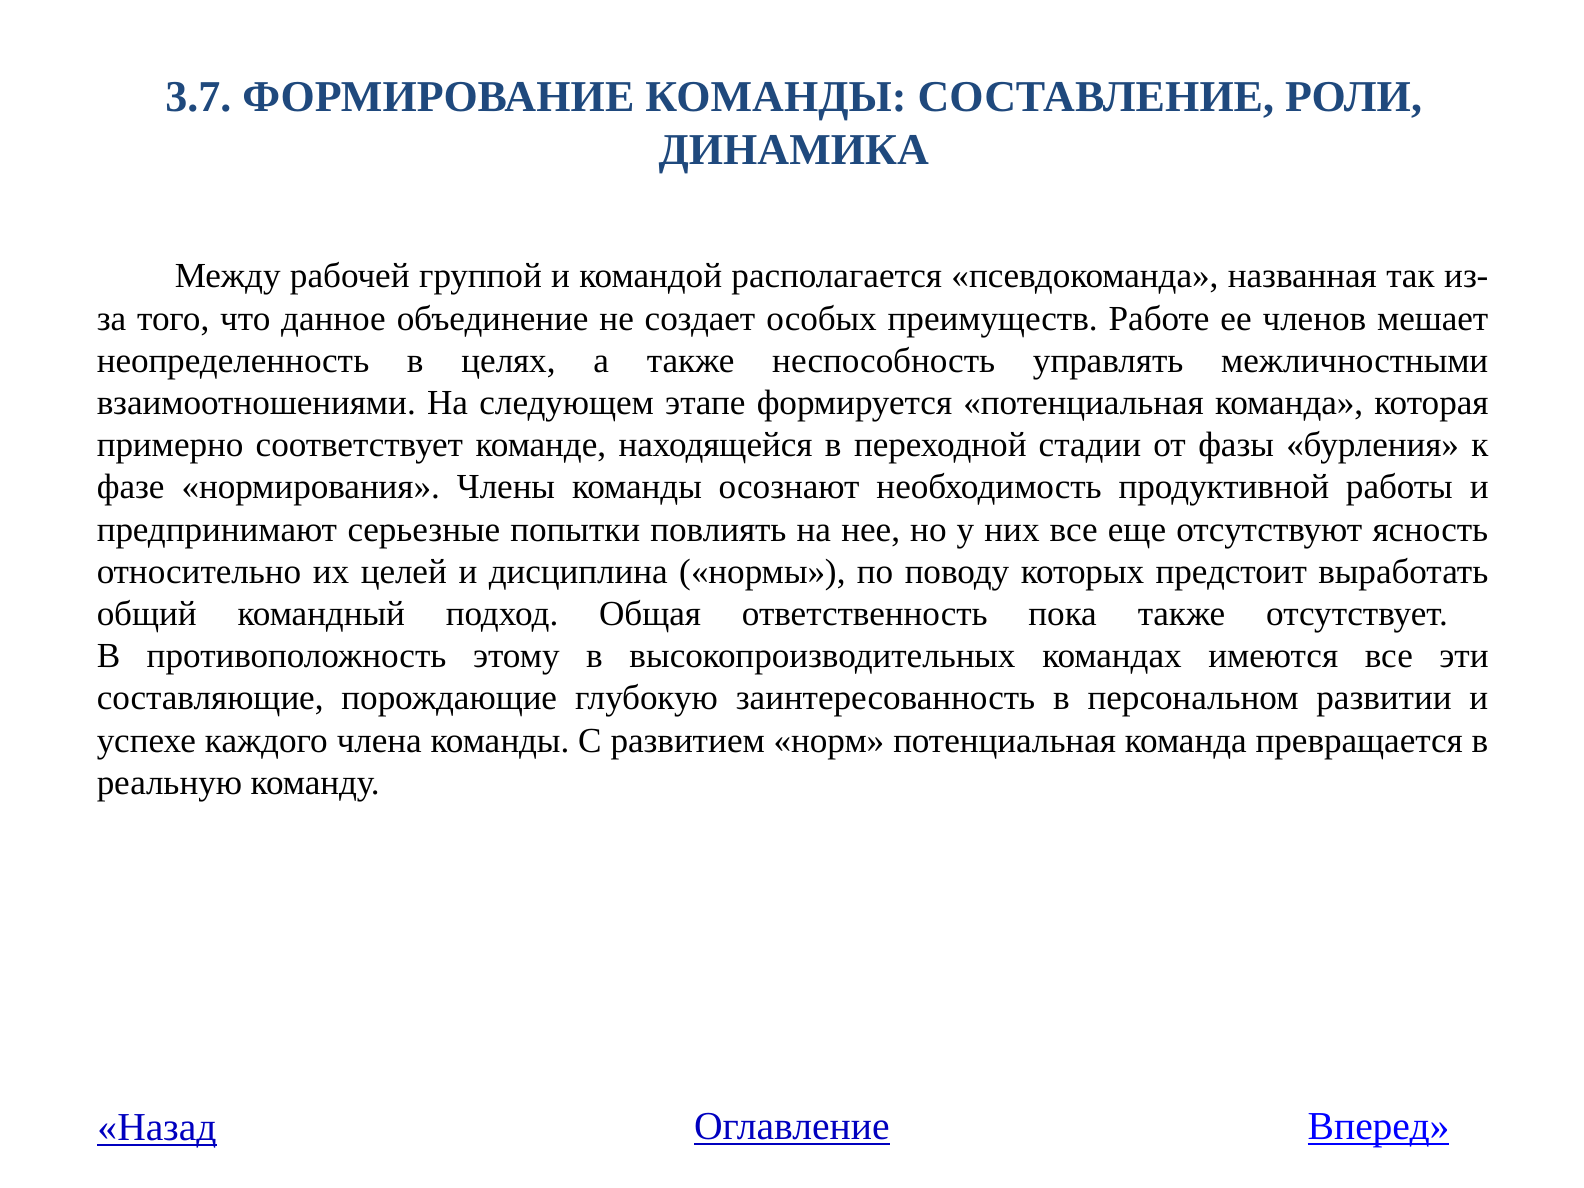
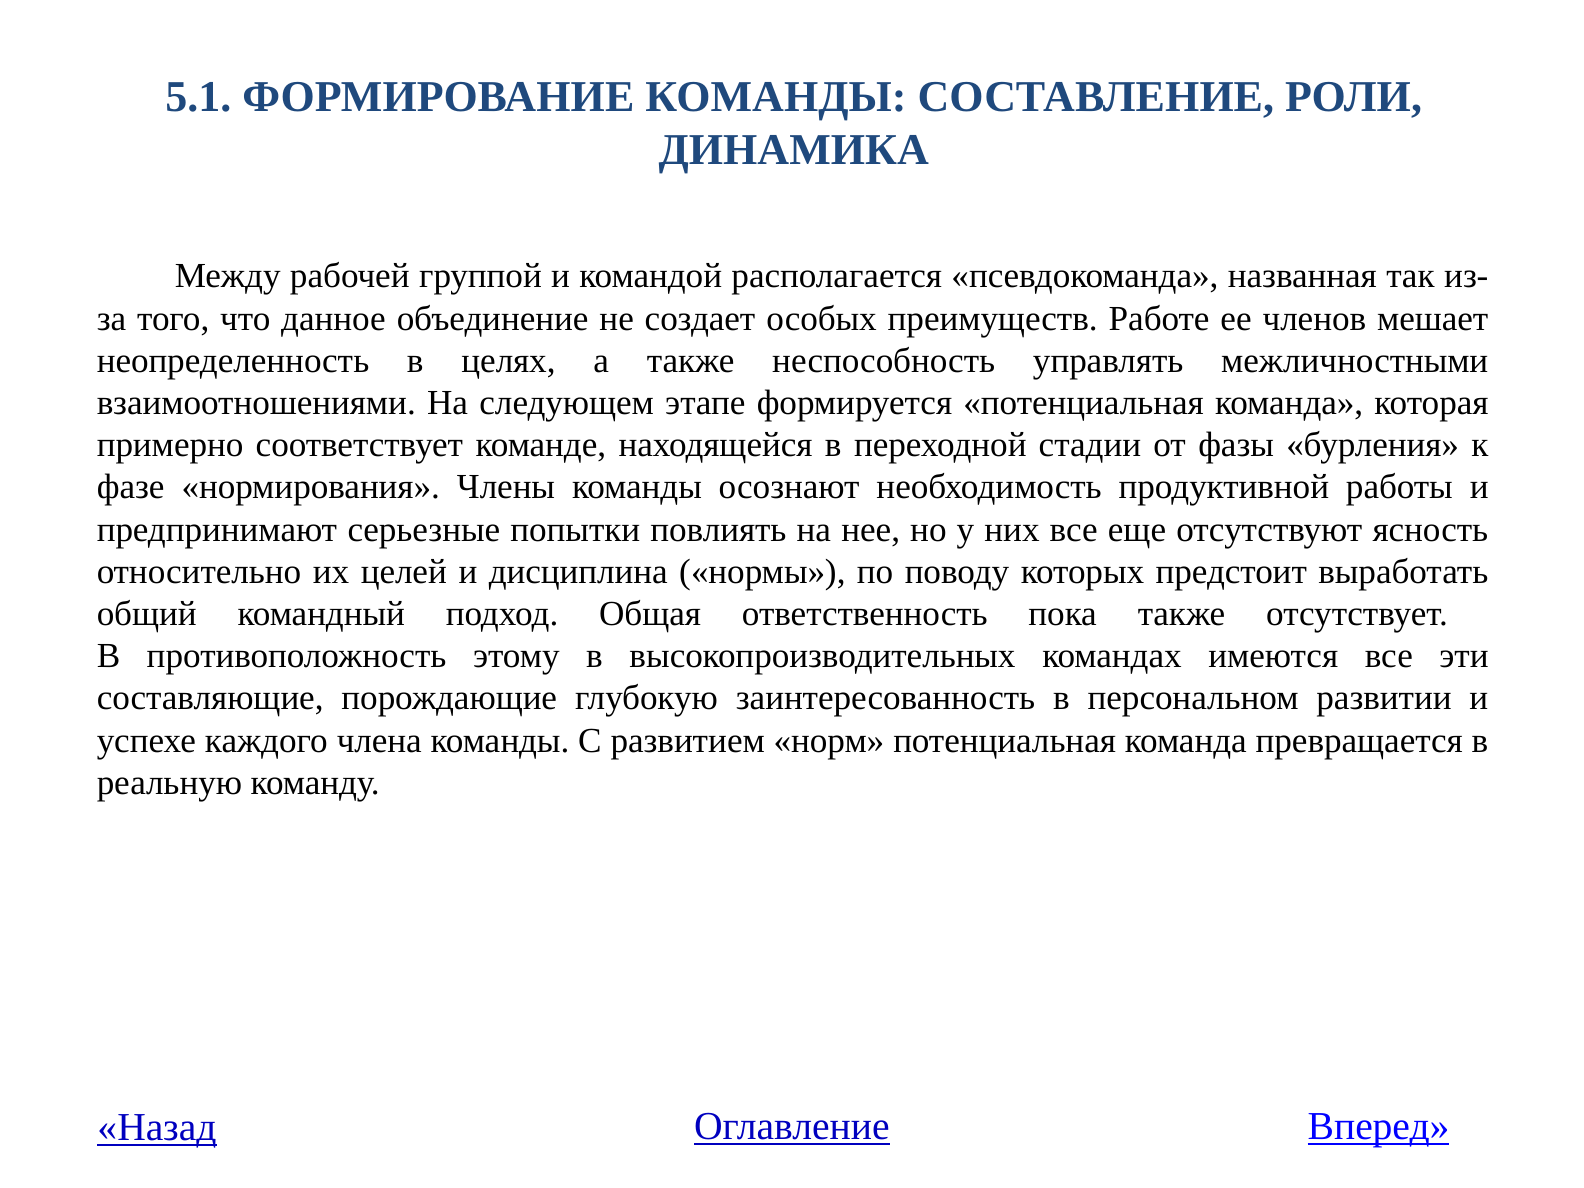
3.7: 3.7 -> 5.1 (198, 97)
